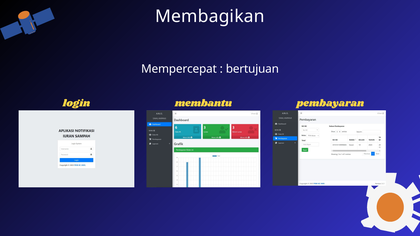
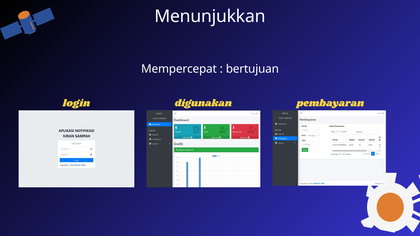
Membagikan: Membagikan -> Menunjukkan (210, 17)
membantu: membantu -> digunakan (203, 103)
